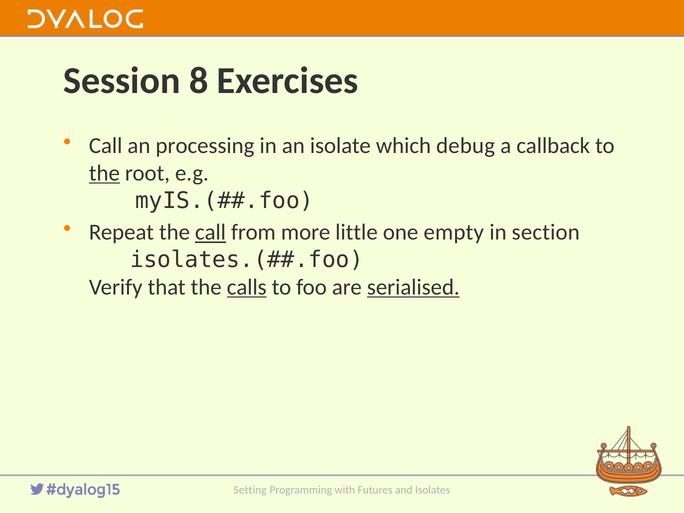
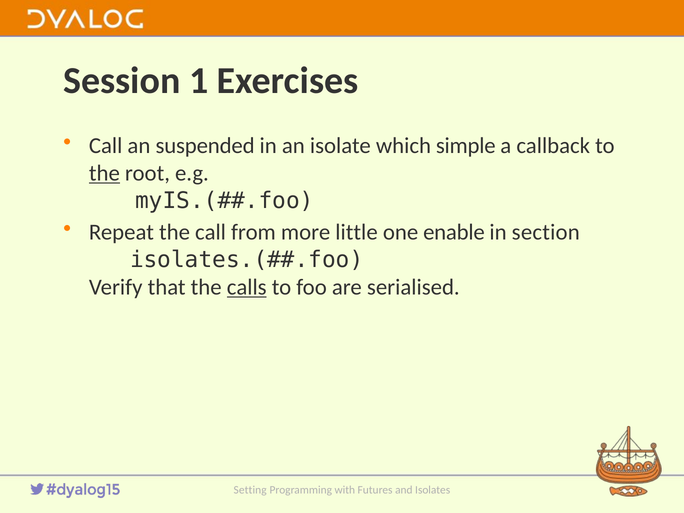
8: 8 -> 1 (199, 81)
processing: processing -> suspended (205, 146)
debug: debug -> simple (466, 146)
call underline: present -> none (211, 232)
empty: empty -> enable (454, 232)
serialised underline: present -> none (413, 287)
